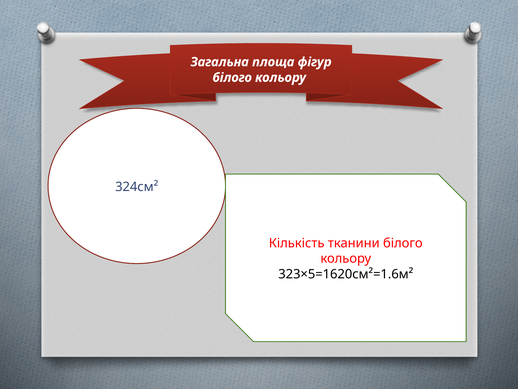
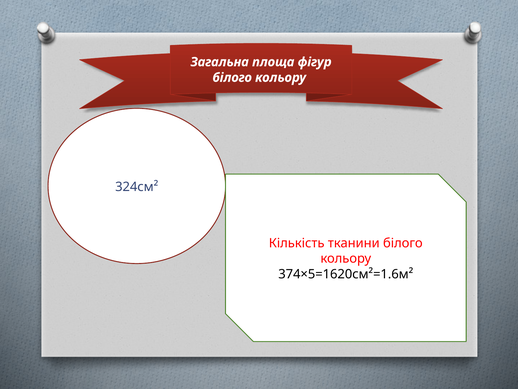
323×5=1620см²=1.6м²: 323×5=1620см²=1.6м² -> 374×5=1620см²=1.6м² (346, 274)
